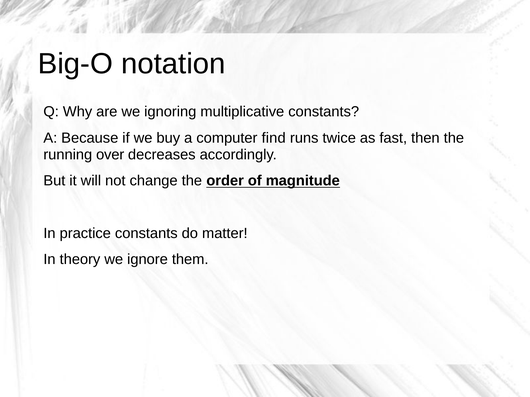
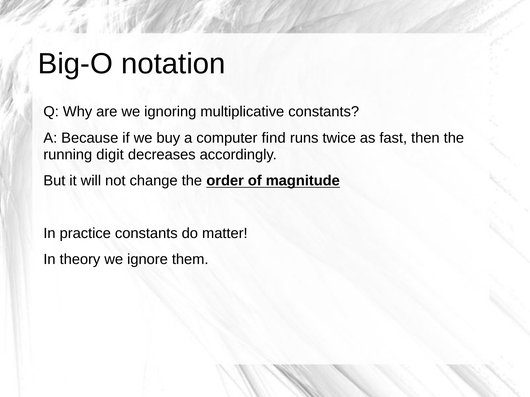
over: over -> digit (110, 155)
